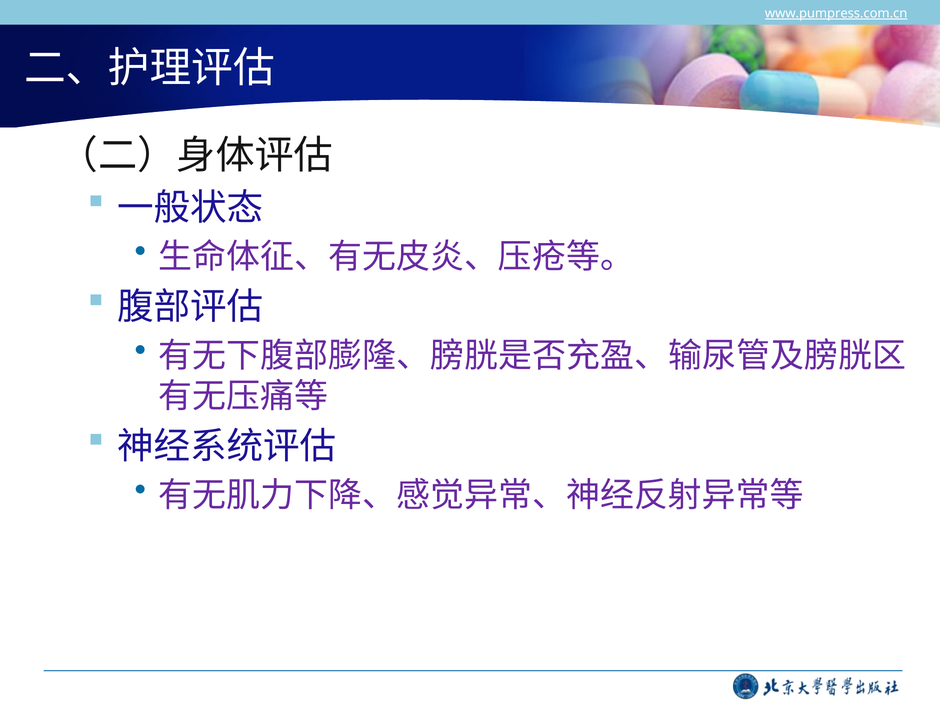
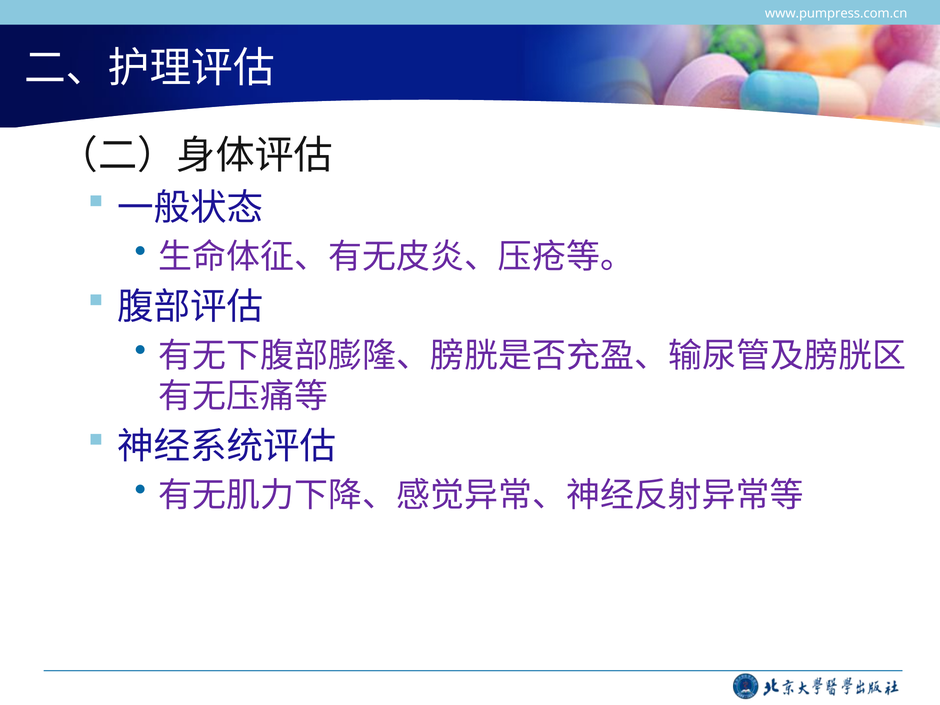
www.pumpress.com.cn underline: present -> none (836, 13)
